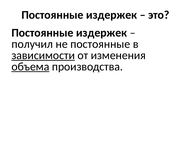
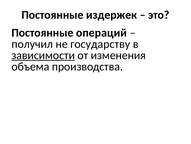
издержек: издержек -> операций (101, 33)
не постоянные: постоянные -> государству (100, 44)
объема underline: present -> none (30, 66)
